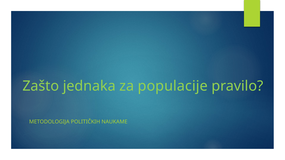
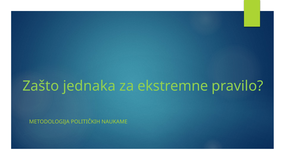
populacije: populacije -> ekstremne (173, 86)
